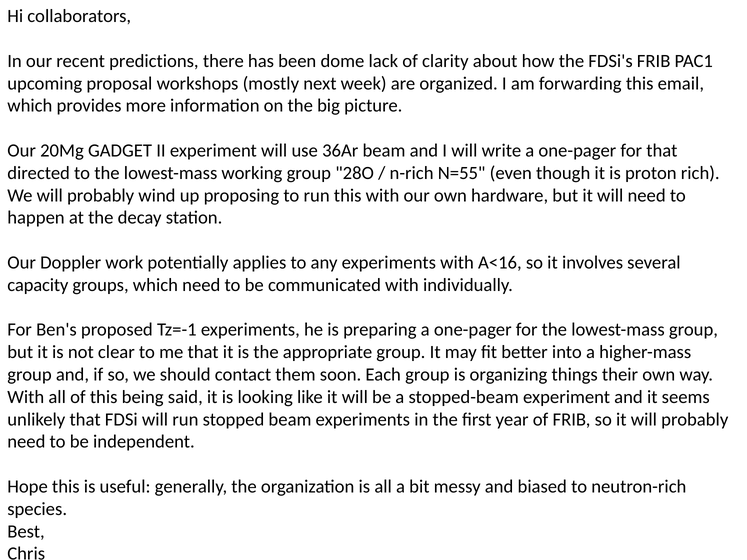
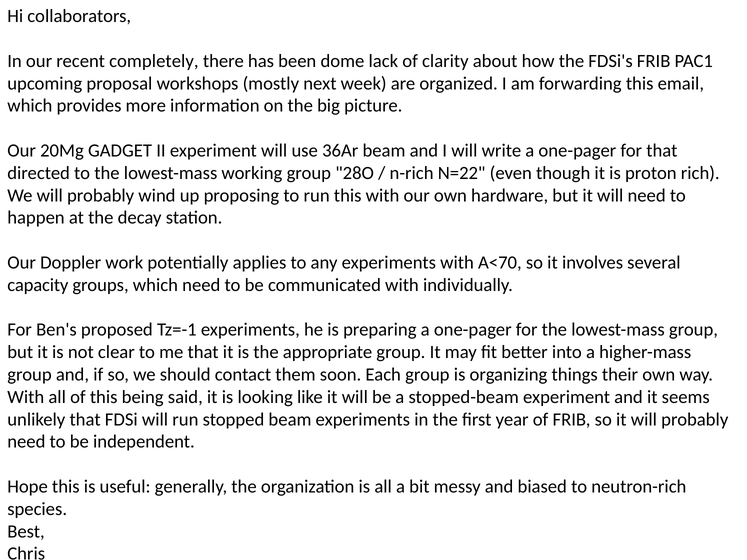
predictions: predictions -> completely (154, 61)
N=55: N=55 -> N=22 (462, 173)
A<16: A<16 -> A<70 (500, 263)
